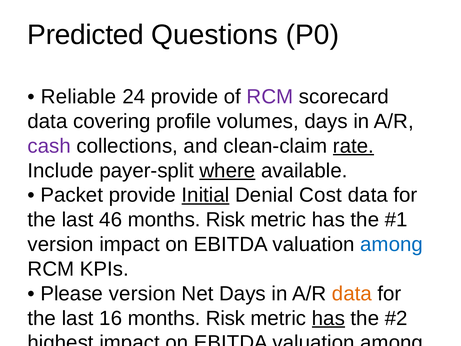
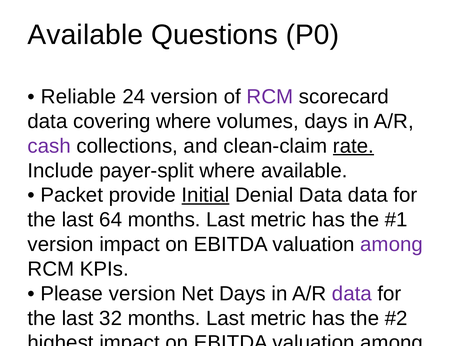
Predicted: Predicted -> Available (85, 35)
24 provide: provide -> version (184, 97)
covering profile: profile -> where (184, 121)
where underline: present -> none (227, 170)
Denial Cost: Cost -> Data (321, 195)
46: 46 -> 64 (111, 220)
Risk: Risk -> Last (225, 220)
among colour: blue -> purple (392, 244)
data colour: orange -> purple (352, 293)
16: 16 -> 32 (111, 318)
Risk: Risk -> Last (225, 318)
has underline: present -> none (328, 318)
